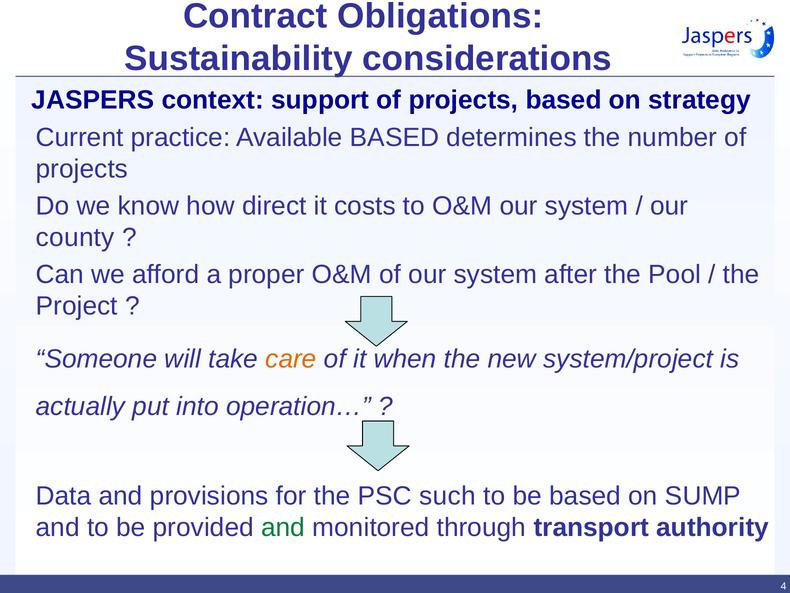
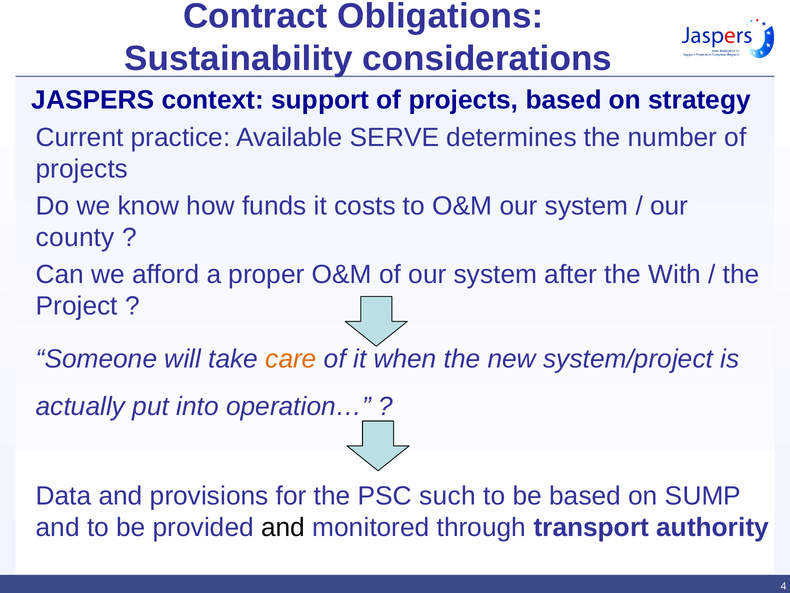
Available BASED: BASED -> SERVE (395, 137)
direct: direct -> funds (274, 206)
Pool: Pool -> With (675, 274)
and colour: green -> black (283, 527)
